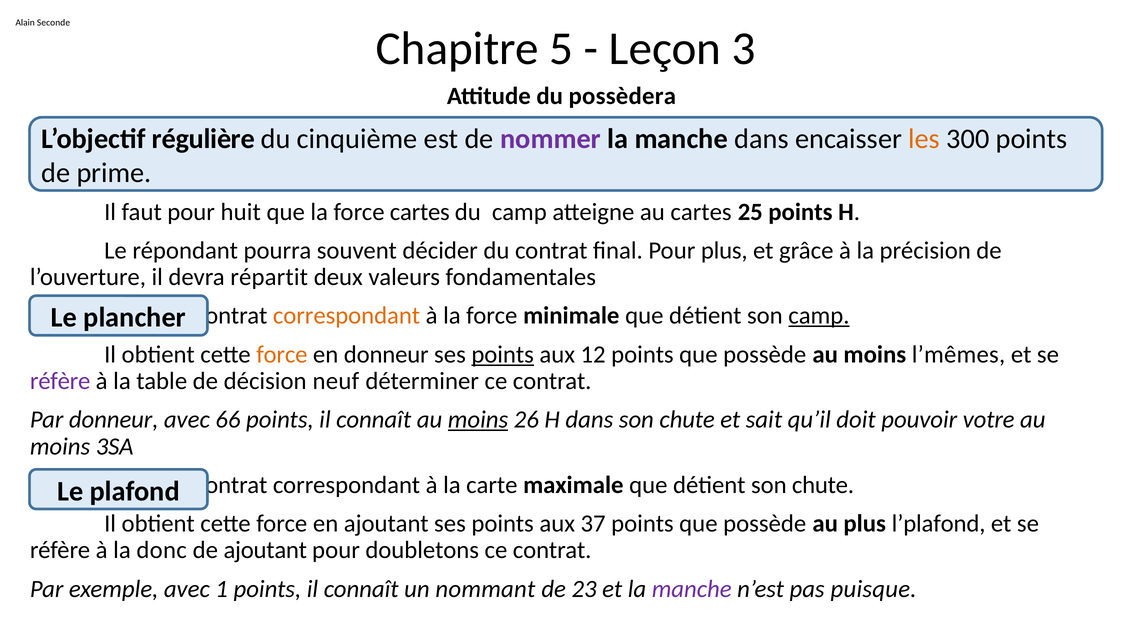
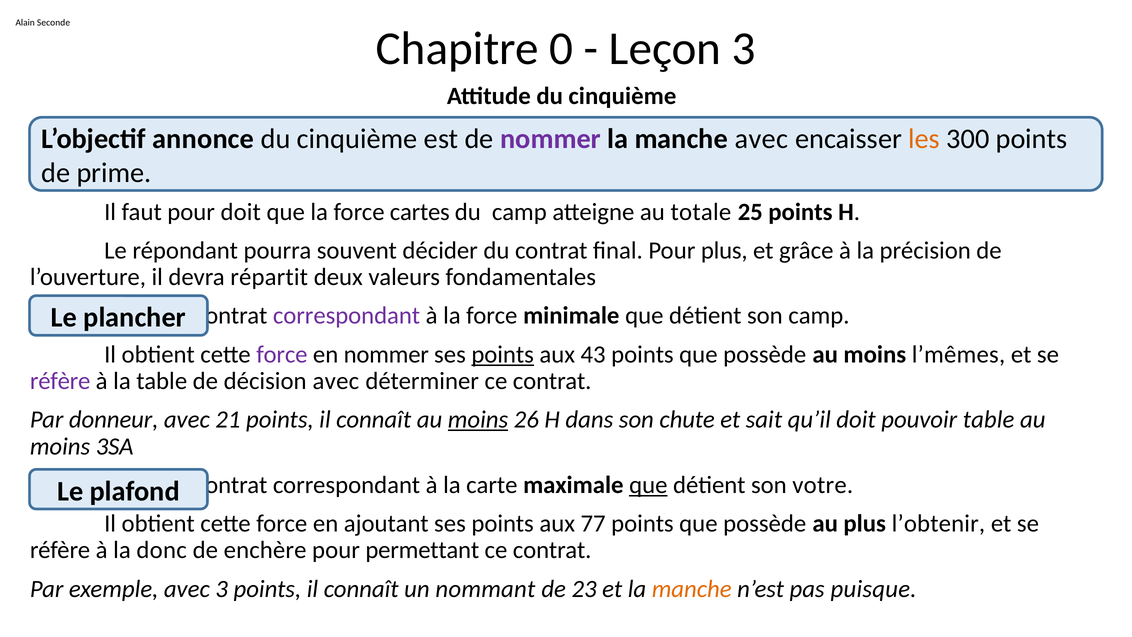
5: 5 -> 0 (561, 49)
Attitude du possèdera: possèdera -> cinquième (622, 96)
régulière: régulière -> annonce (203, 139)
manche dans: dans -> avec (761, 139)
pour huit: huit -> doit (241, 212)
au cartes: cartes -> totale (701, 212)
correspondant colour: orange -> purple (347, 316)
camp underline: present -> none (819, 316)
force colour: orange -> purple (282, 354)
en donneur: donneur -> nommer (386, 354)
12: 12 -> 43 (593, 354)
décision neuf: neuf -> avec (336, 381)
66: 66 -> 21 (228, 419)
pouvoir votre: votre -> table (989, 419)
que underline: none -> present (648, 485)
détient son chute: chute -> votre (823, 485)
37: 37 -> 77 (593, 523)
l’plafond: l’plafond -> l’obtenir (938, 523)
de ajoutant: ajoutant -> enchère (265, 550)
doubletons: doubletons -> permettant (422, 550)
avec 1: 1 -> 3 (222, 589)
manche colour: purple -> orange (692, 589)
